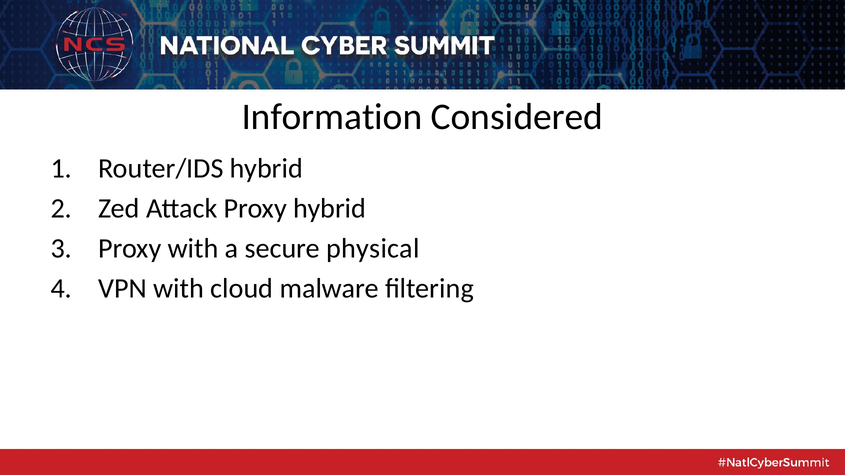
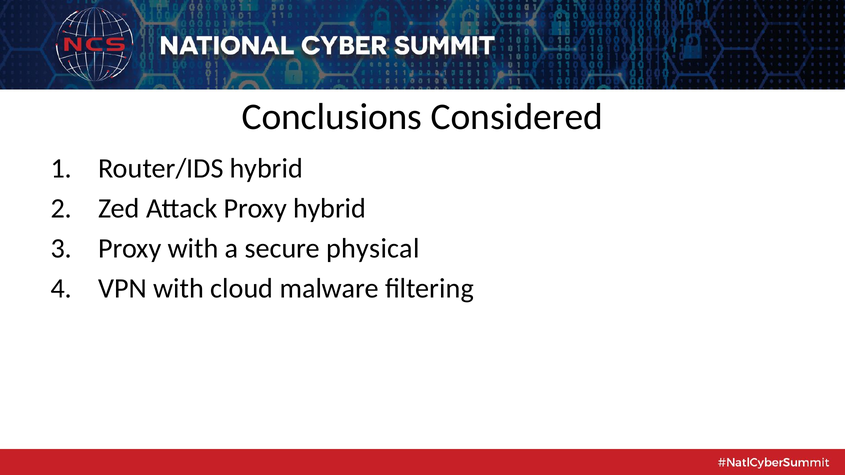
Information: Information -> Conclusions (332, 117)
